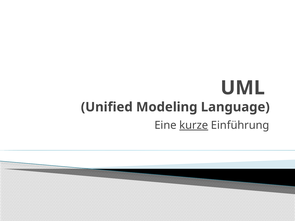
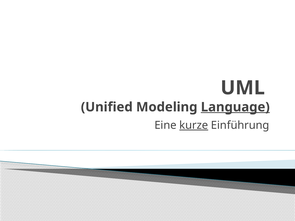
Language underline: none -> present (235, 107)
